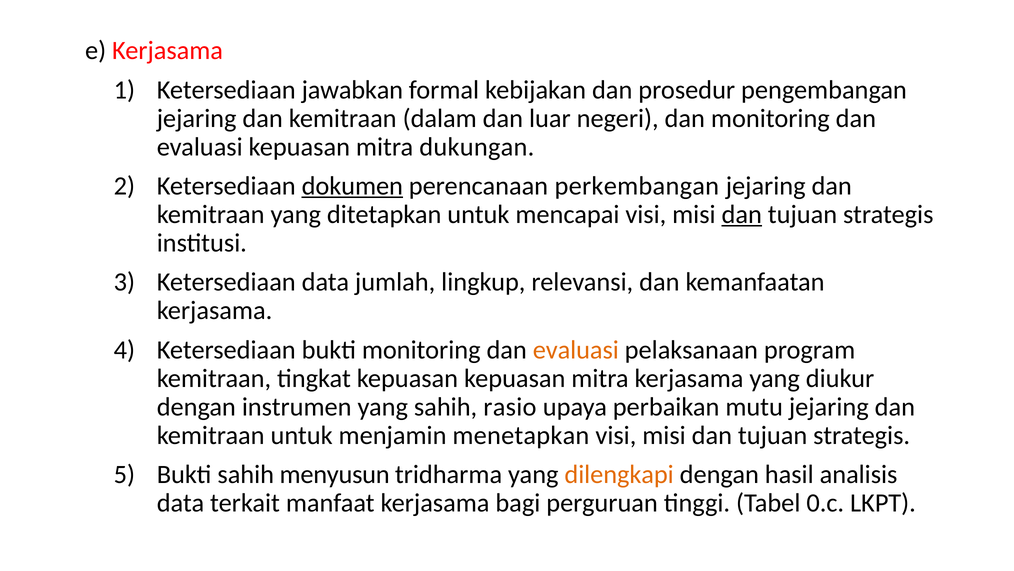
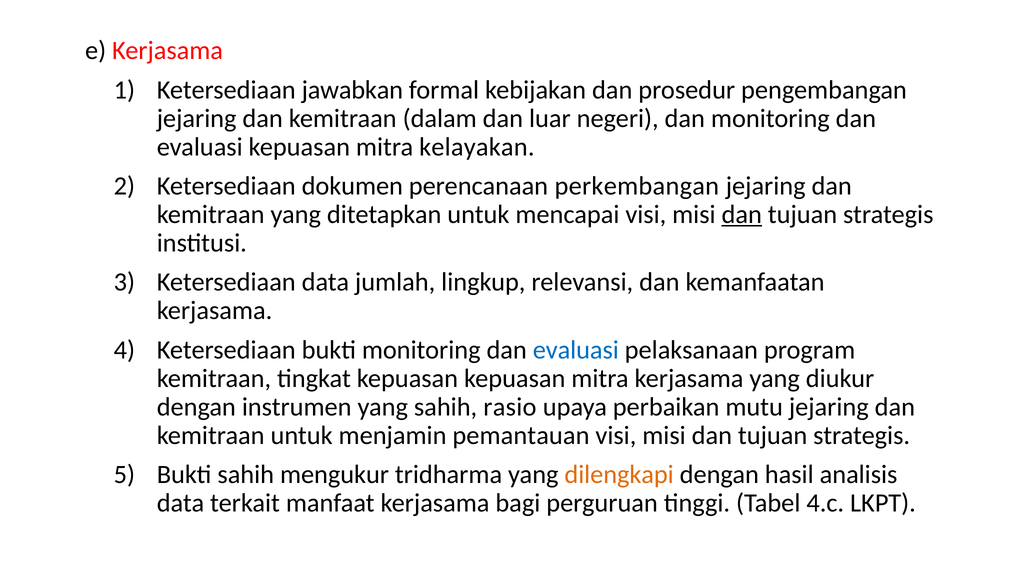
dukungan: dukungan -> kelayakan (477, 147)
dokumen underline: present -> none (352, 186)
evaluasi colour: orange -> blue (576, 349)
menetapkan: menetapkan -> pemantauan (521, 435)
menyusun: menyusun -> mengukur (335, 474)
0.c: 0.c -> 4.c (825, 503)
